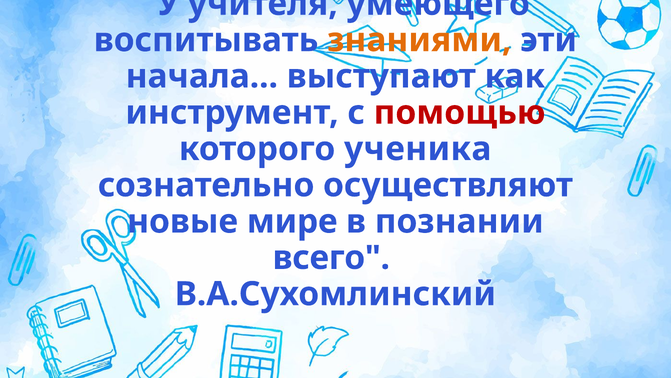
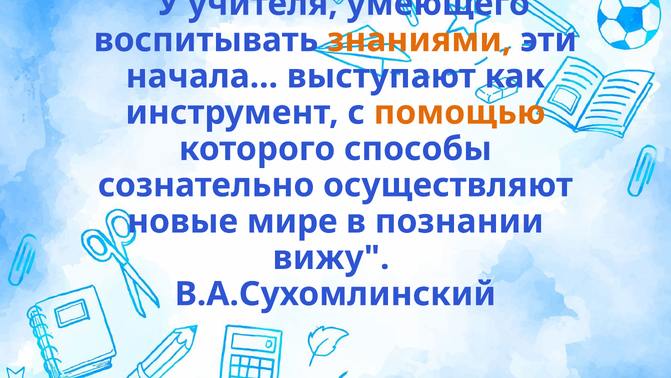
помощью colour: red -> orange (460, 112)
ученика: ученика -> способы (418, 149)
всего: всего -> вижу (331, 257)
